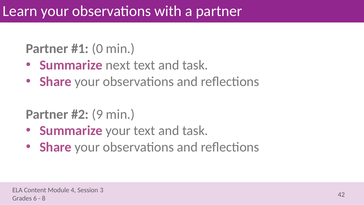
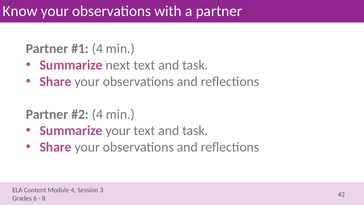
Learn: Learn -> Know (20, 11)
0: 0 -> 4 (97, 49)
9: 9 -> 4 (97, 114)
